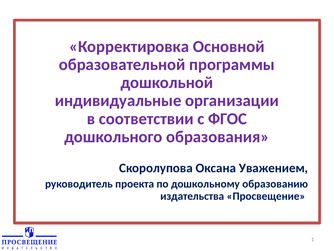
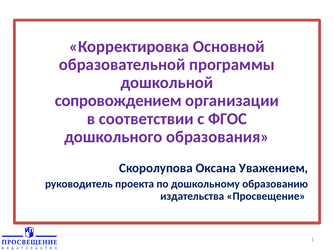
индивидуальные: индивидуальные -> сопровождением (118, 101)
